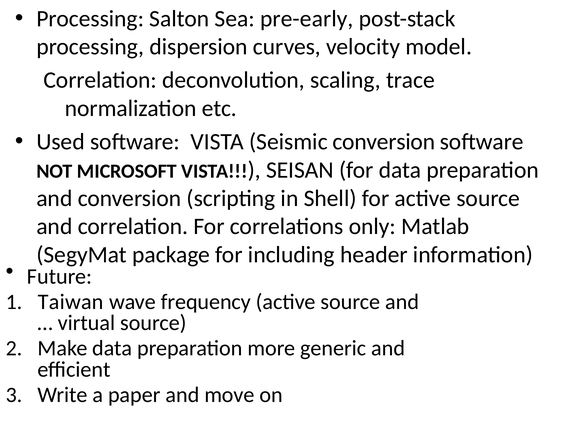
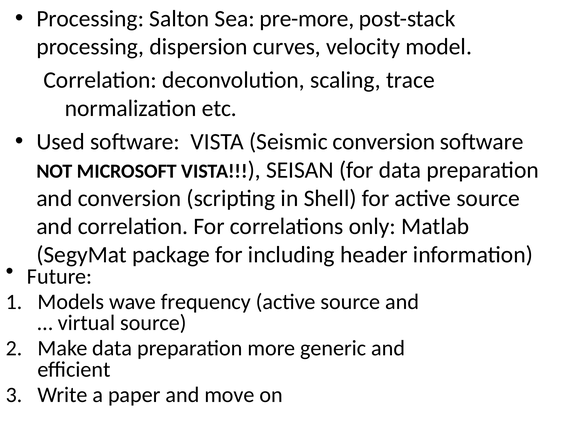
pre-early: pre-early -> pre-more (307, 19)
Taiwan: Taiwan -> Models (71, 302)
